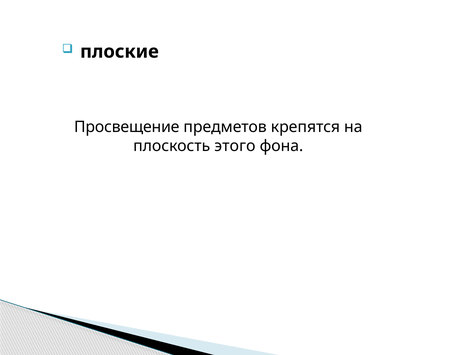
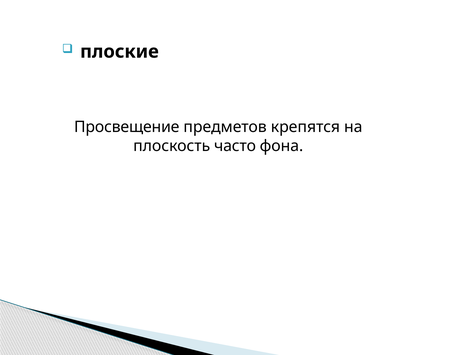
этого: этого -> часто (235, 146)
